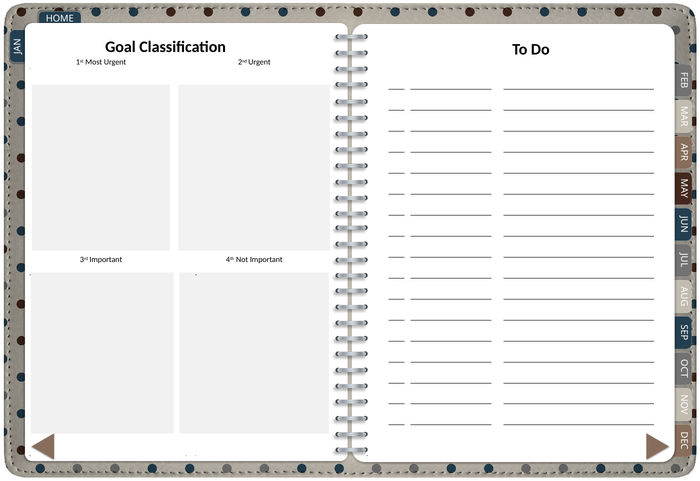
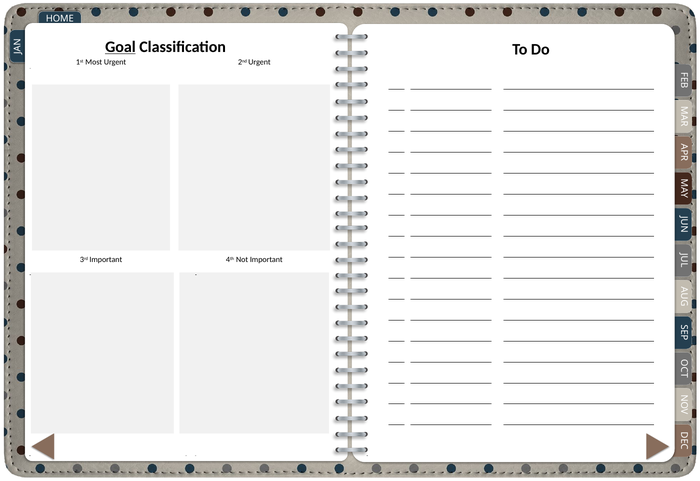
Goal underline: none -> present (120, 47)
